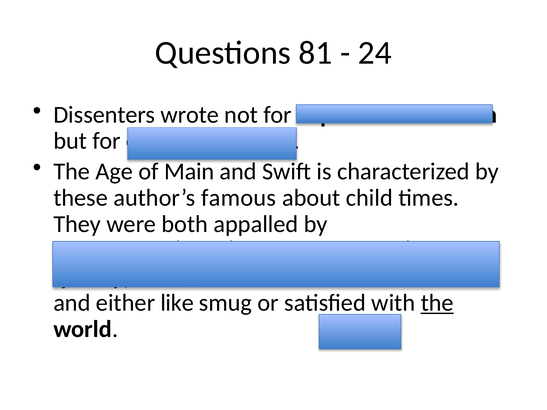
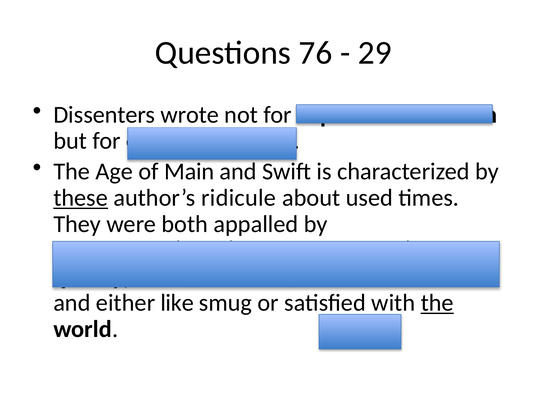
81: 81 -> 76 (316, 53)
24: 24 -> 29 (375, 53)
these underline: none -> present (81, 198)
famous: famous -> ridicule (239, 198)
child: child -> used (369, 198)
